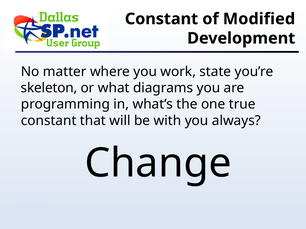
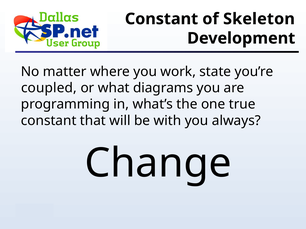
Modified: Modified -> Skeleton (259, 19)
skeleton: skeleton -> coupled (49, 88)
